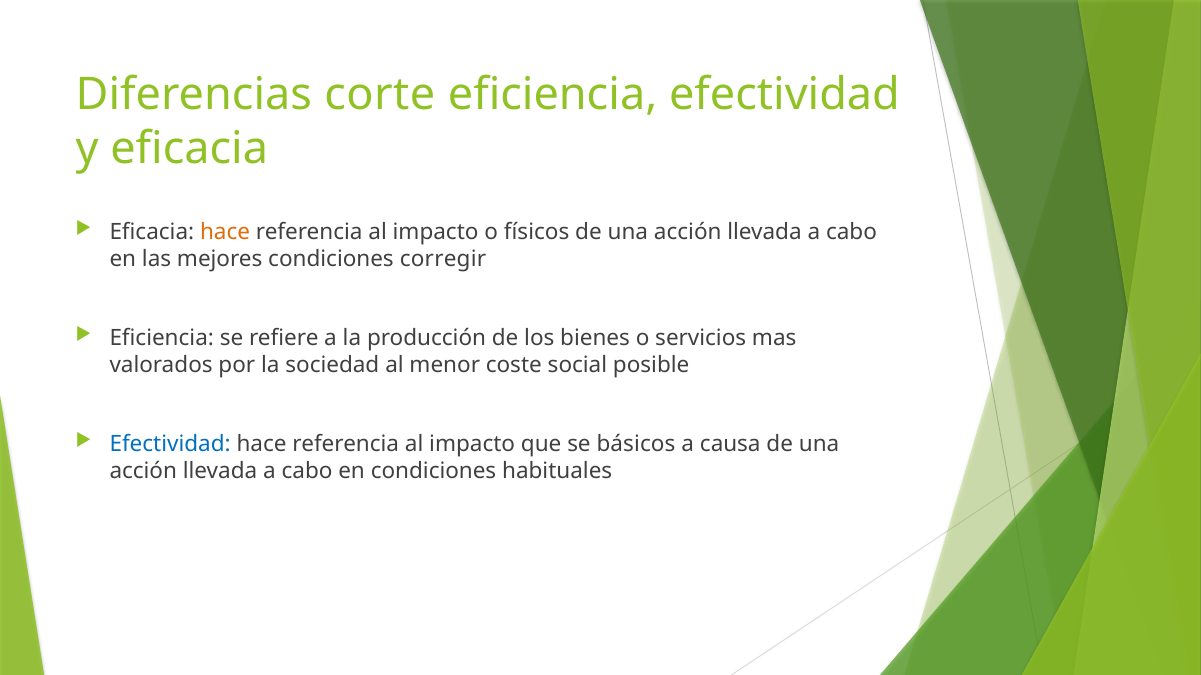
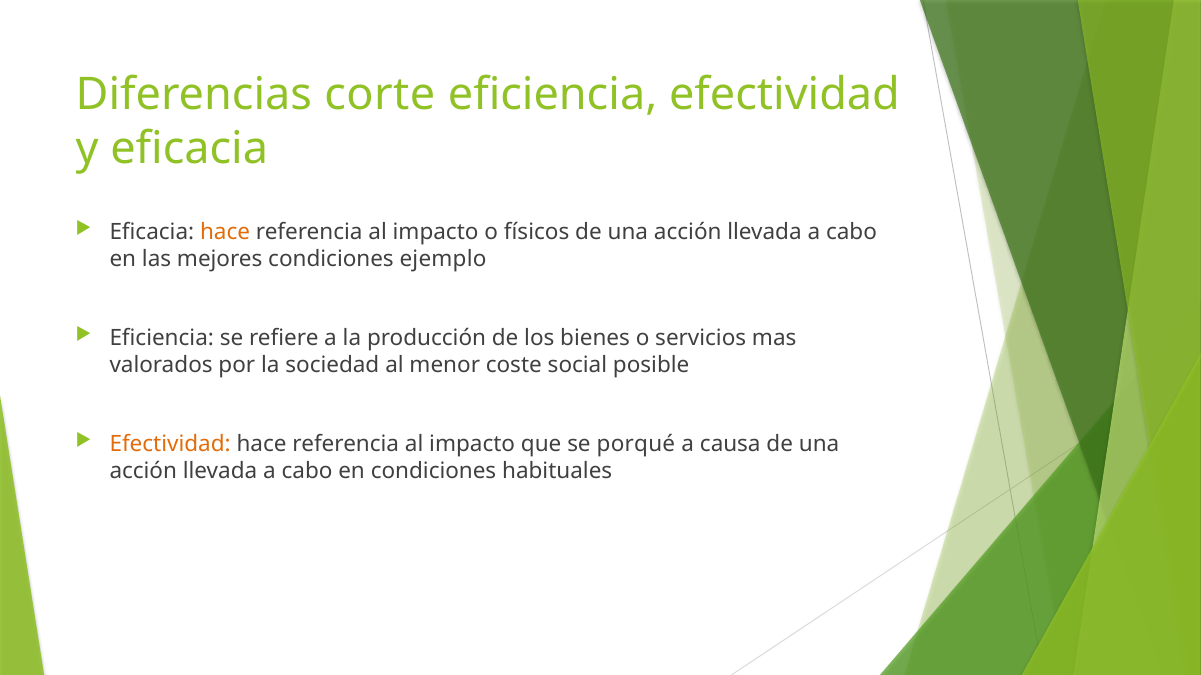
corregir: corregir -> ejemplo (443, 259)
Efectividad colour: blue -> orange (170, 445)
básicos: básicos -> porqué (636, 445)
